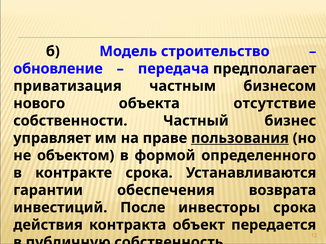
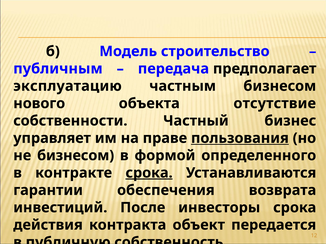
обновление: обновление -> публичным (58, 69)
приватизация: приватизация -> эксплуатацию (67, 86)
не объектом: объектом -> бизнесом (76, 156)
срока underline: none -> present (149, 173)
